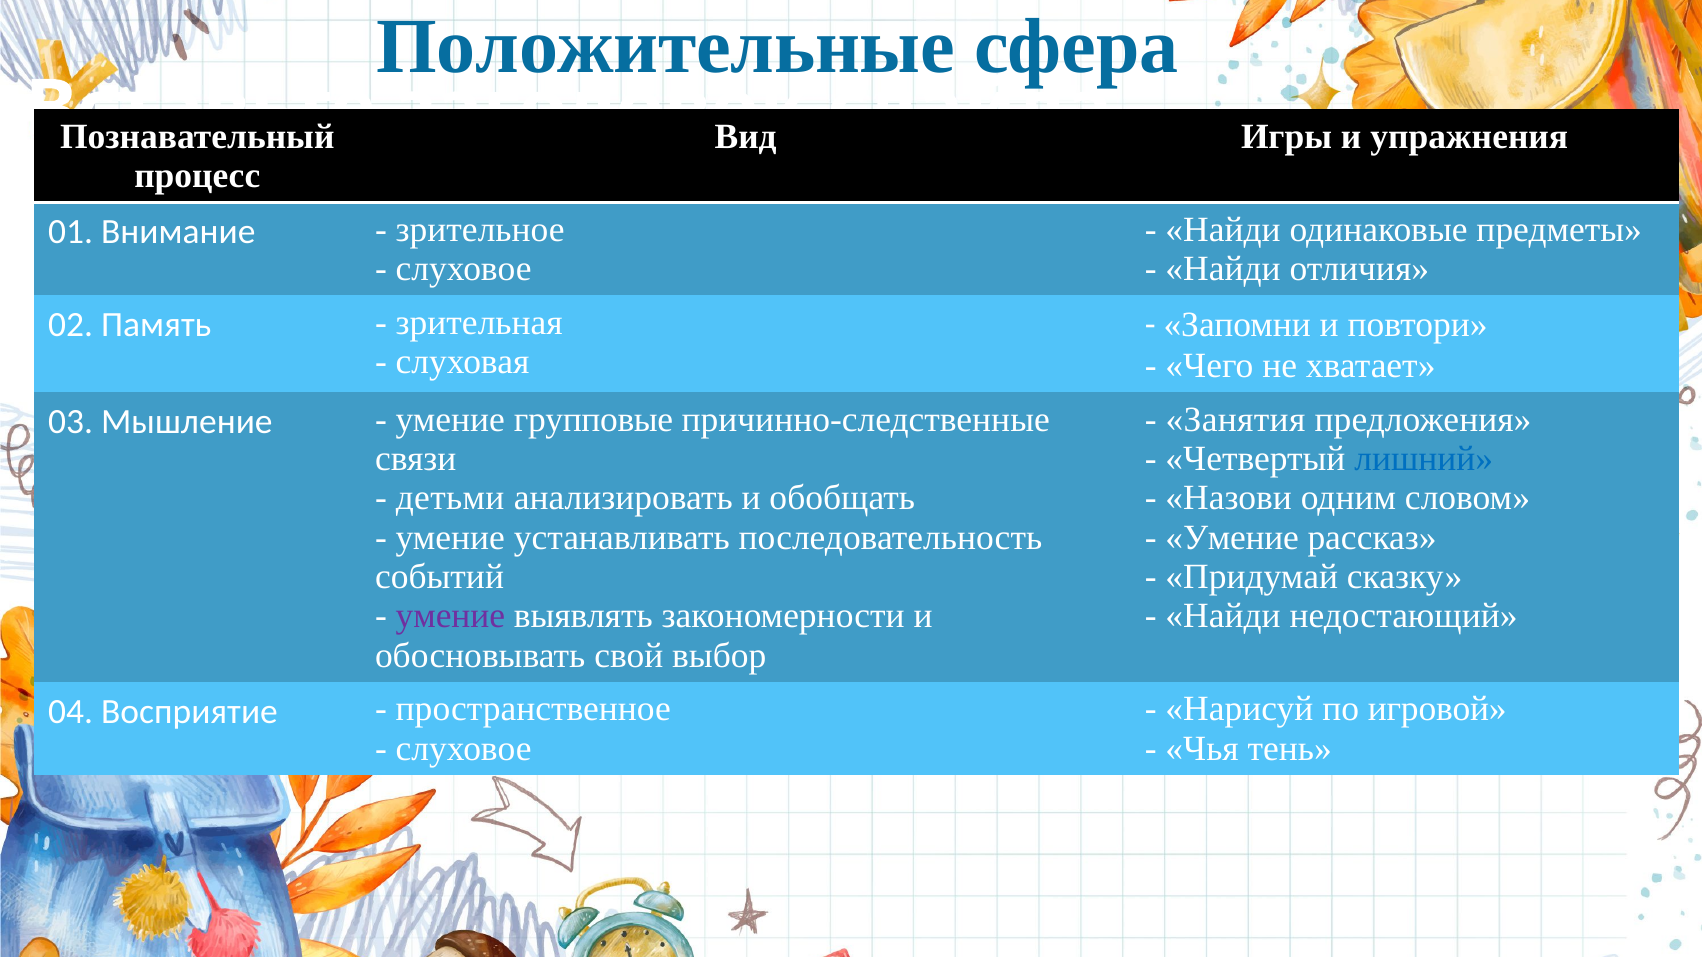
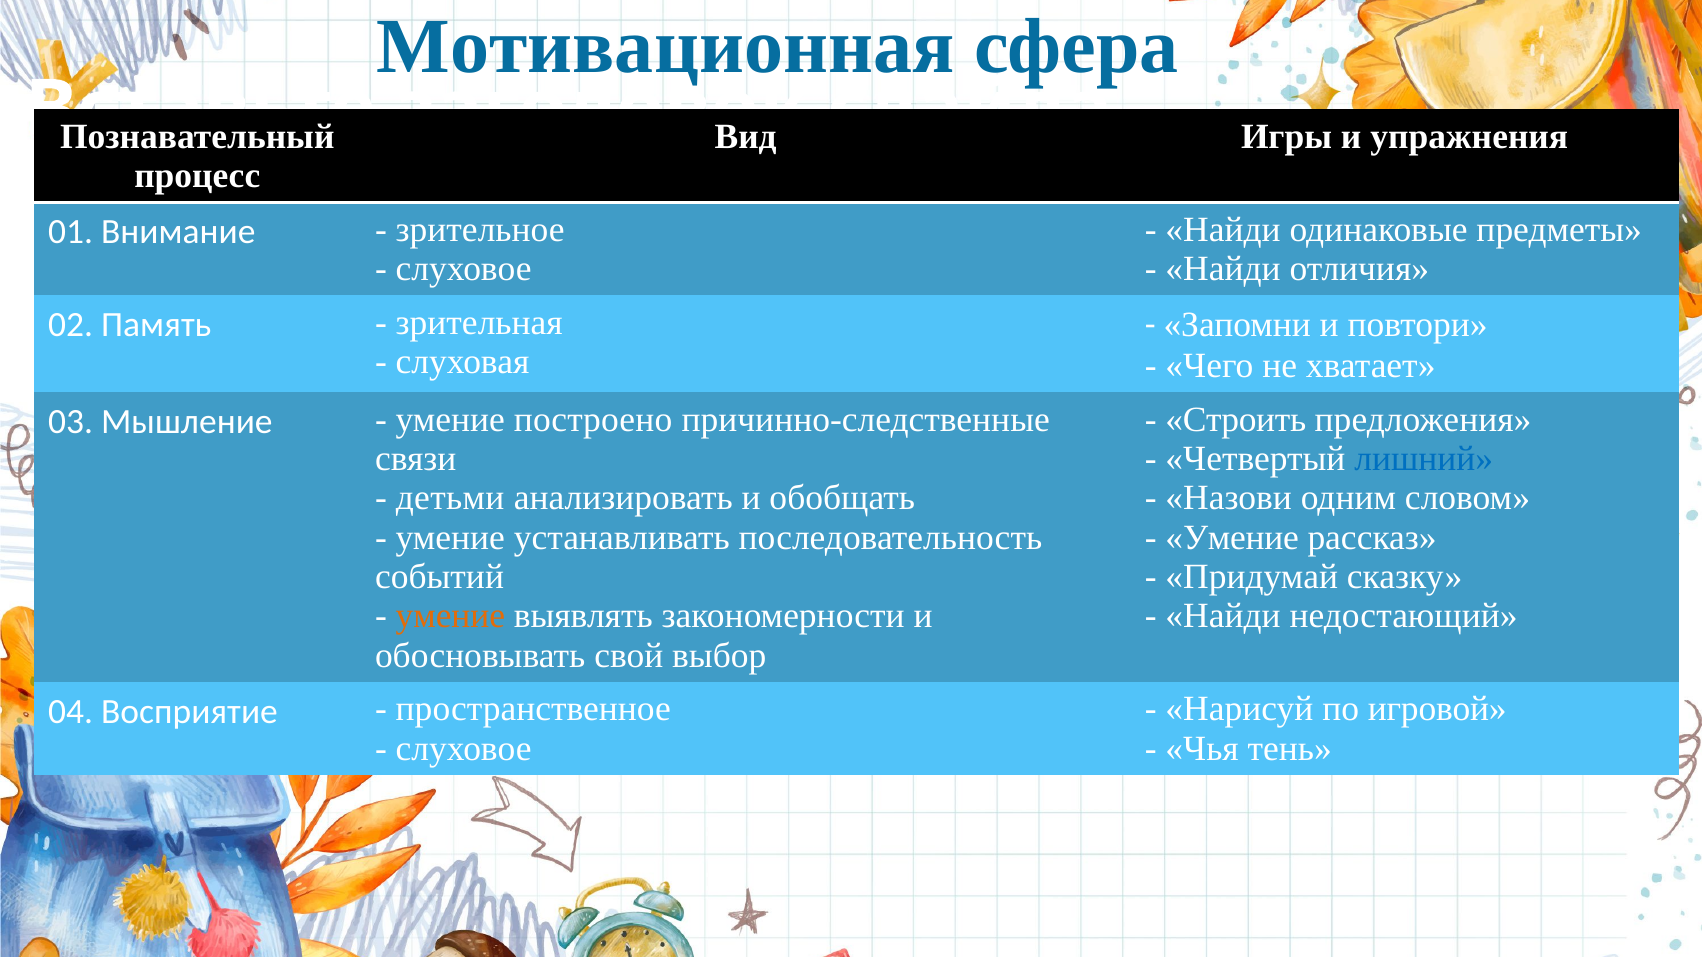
Положительные: Положительные -> Мотивационная (666, 46)
Занятия: Занятия -> Строить (1236, 420)
групповые: групповые -> построено (593, 420)
умение colour: purple -> orange (450, 616)
